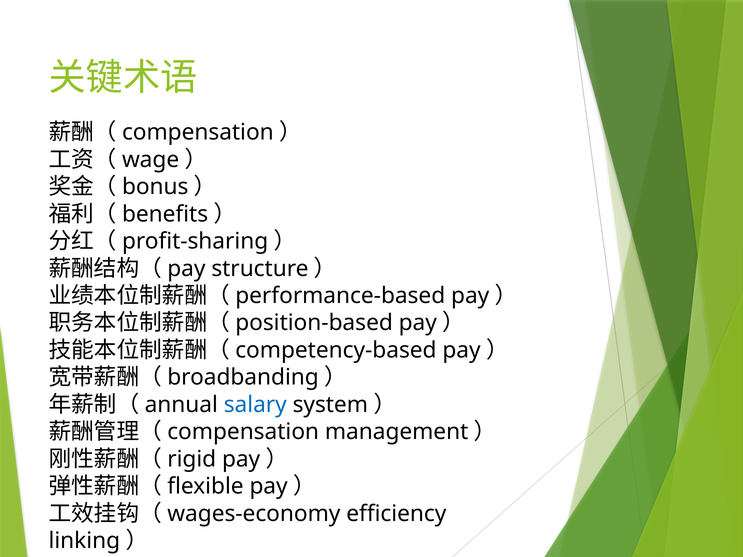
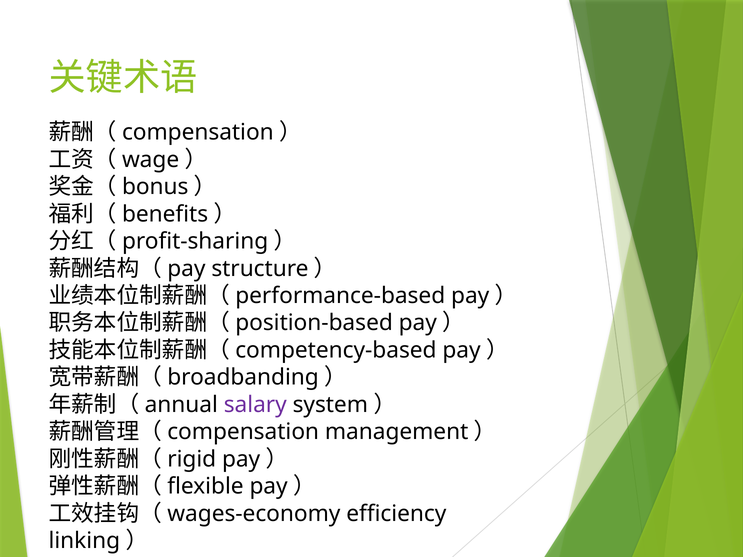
salary colour: blue -> purple (255, 405)
